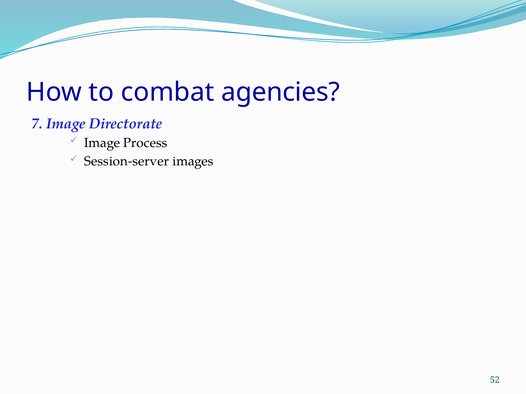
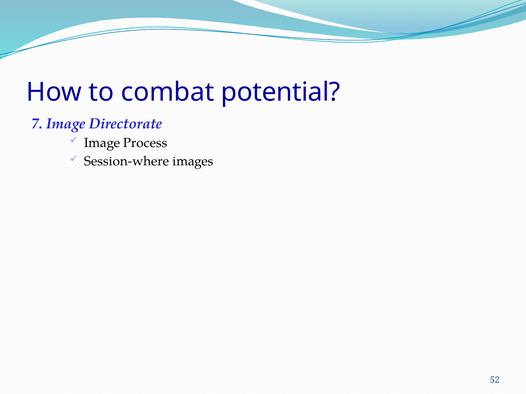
agencies: agencies -> potential (281, 92)
Session-server: Session-server -> Session-where (127, 161)
